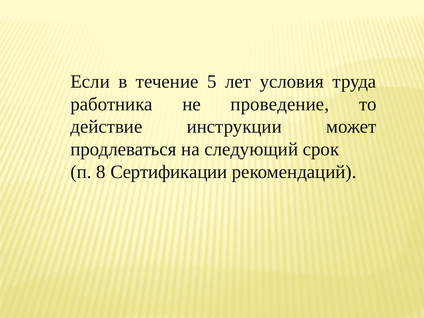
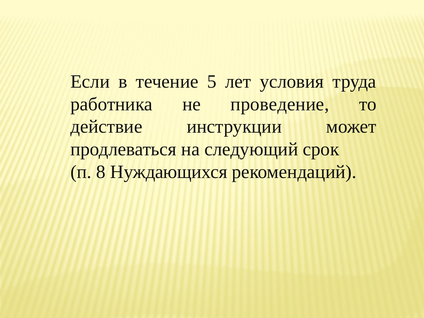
Сертификации: Сертификации -> Нуждающихся (169, 172)
